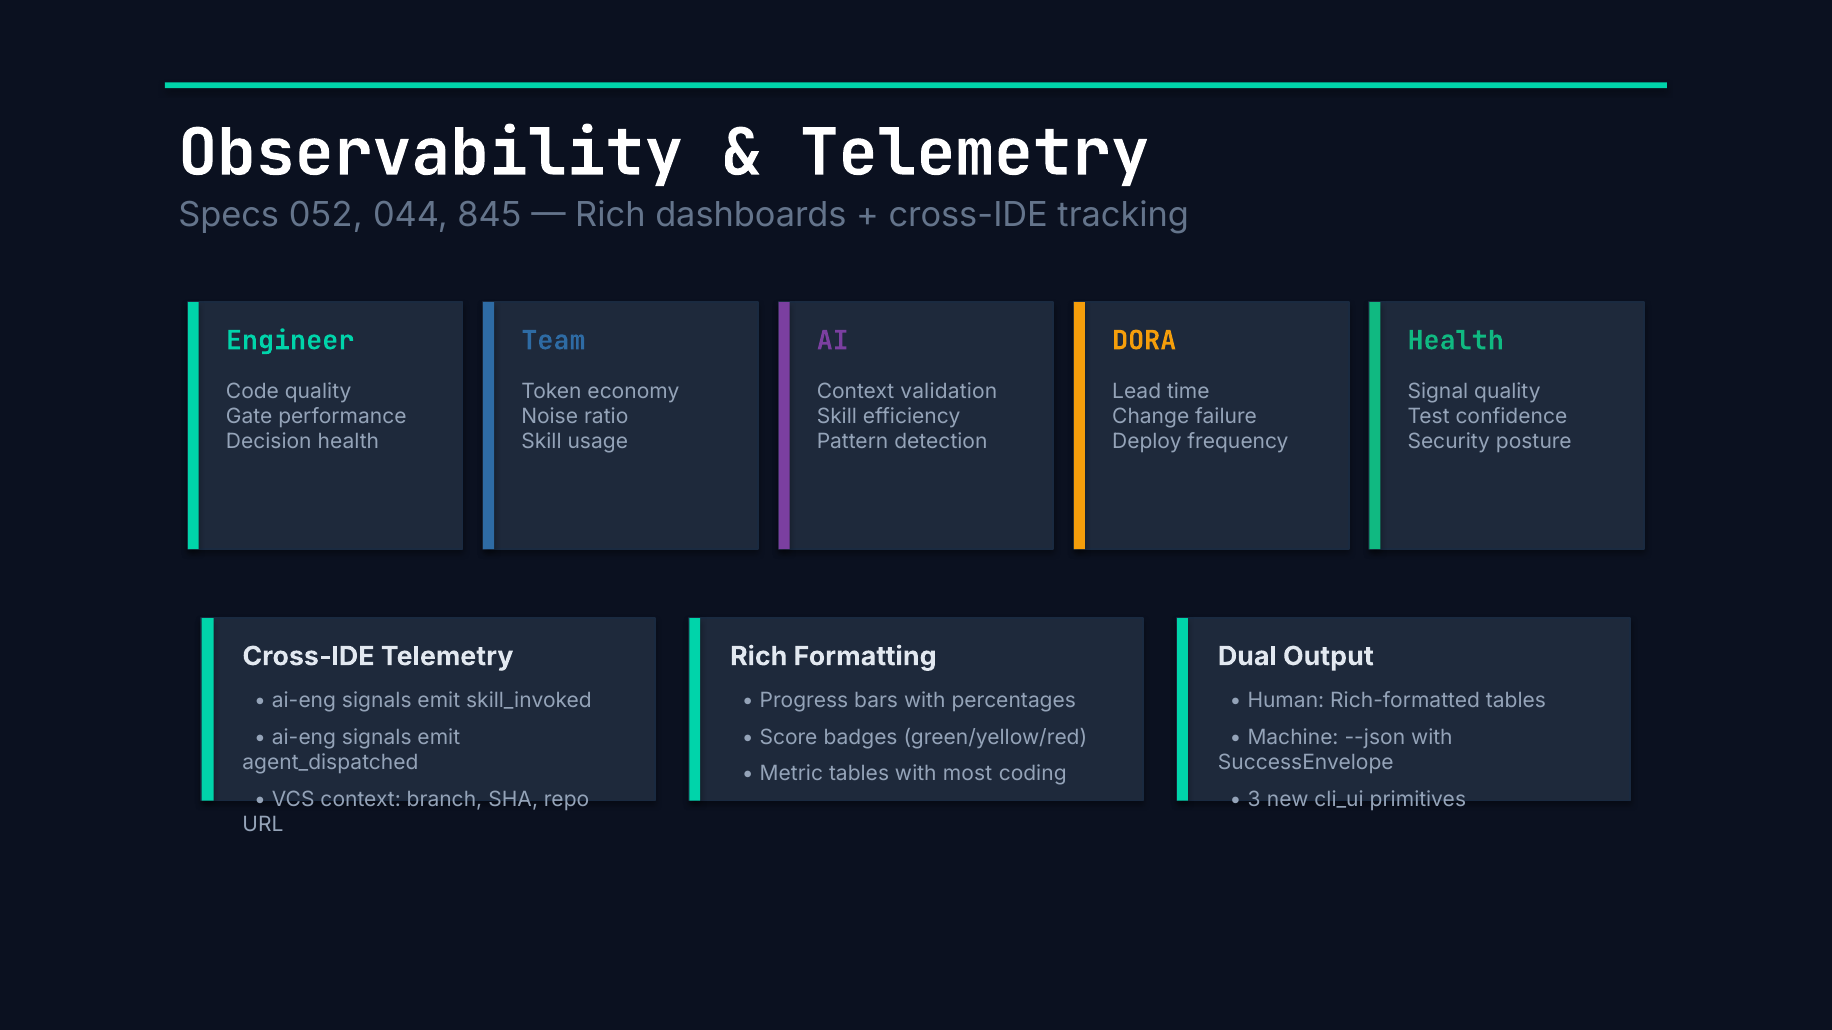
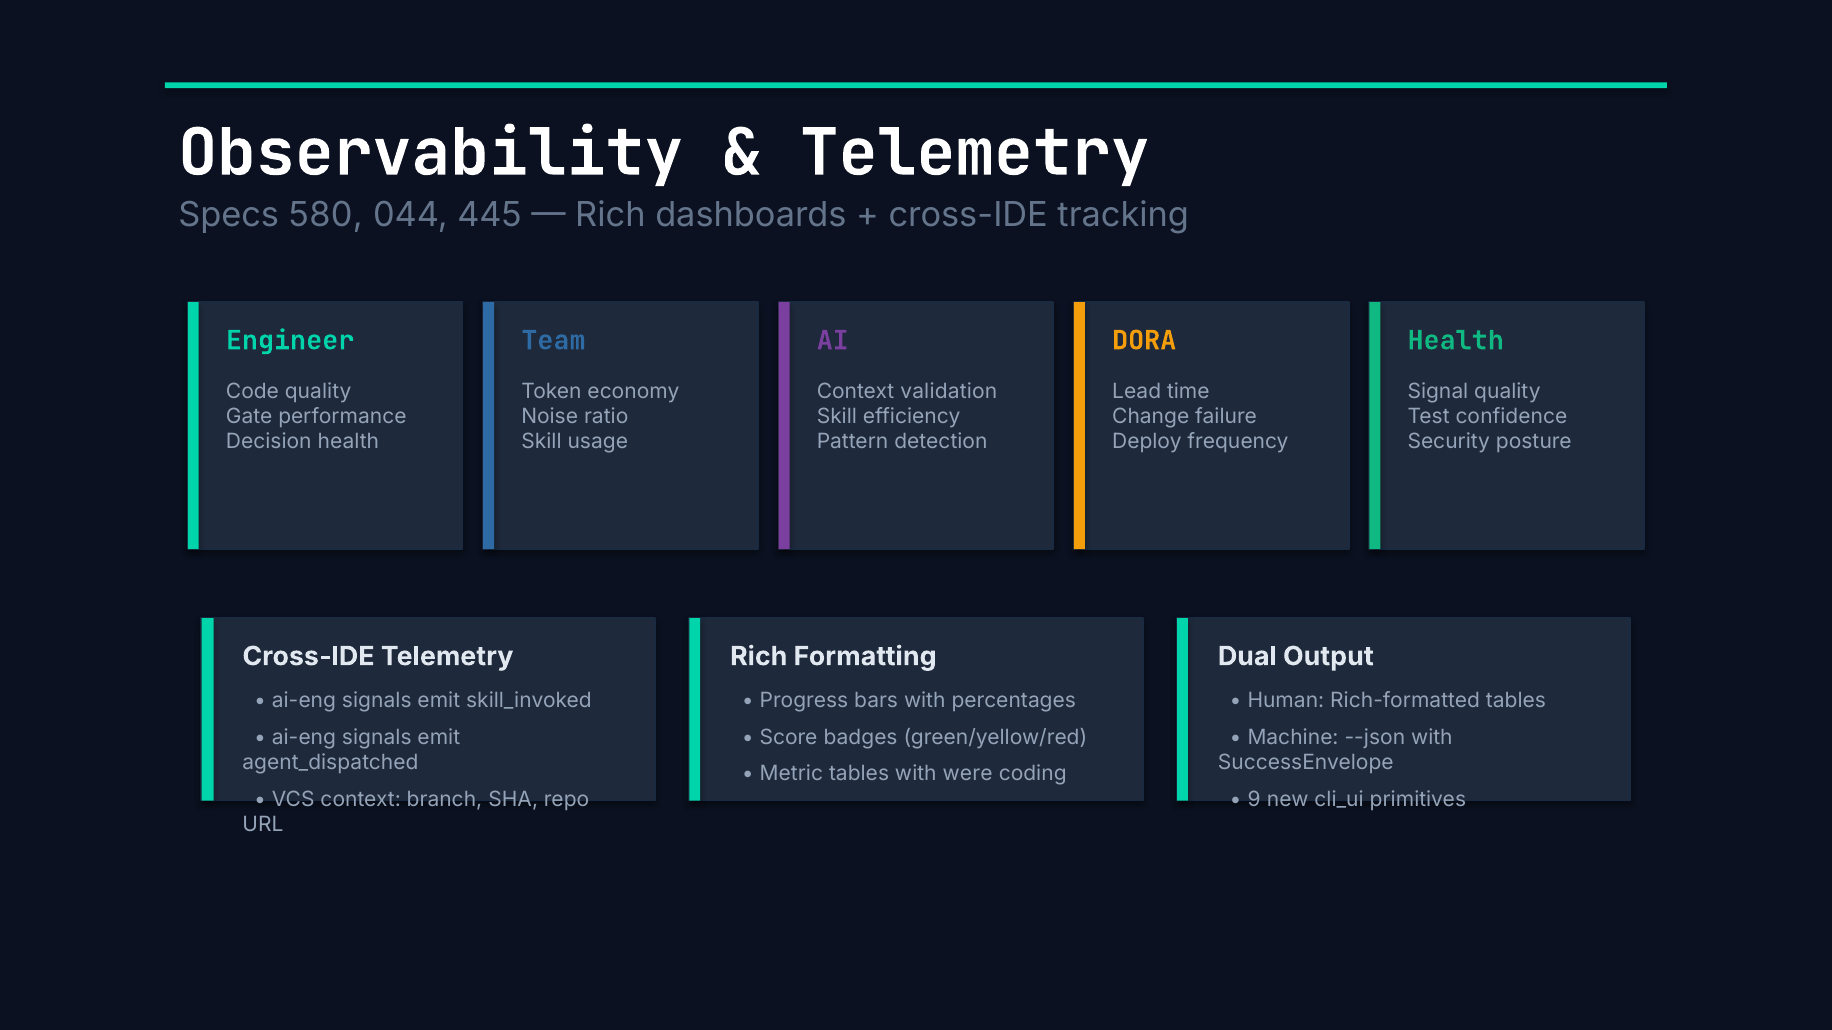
052: 052 -> 580 (326, 215)
845: 845 -> 445 (490, 215)
most: most -> were (968, 774)
3: 3 -> 9 (1254, 800)
